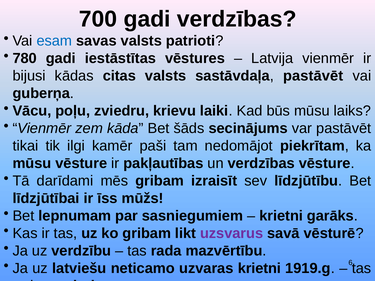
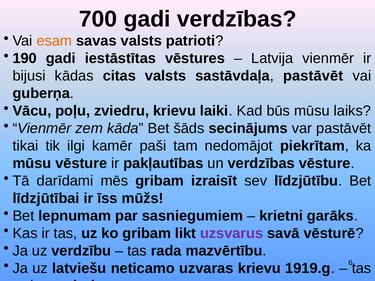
esam colour: blue -> orange (54, 41)
780: 780 -> 190 (25, 58)
uzvaras krietni: krietni -> krievu (259, 269)
